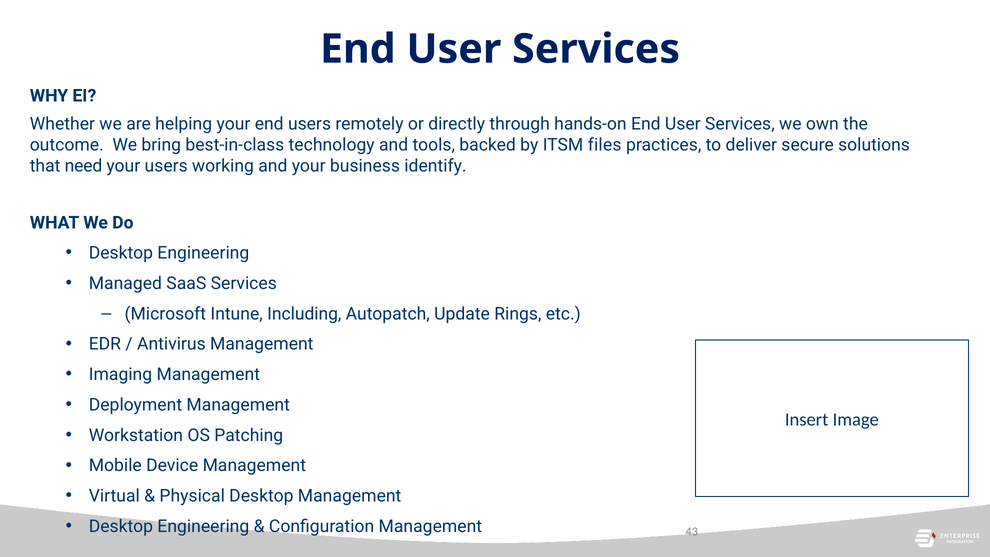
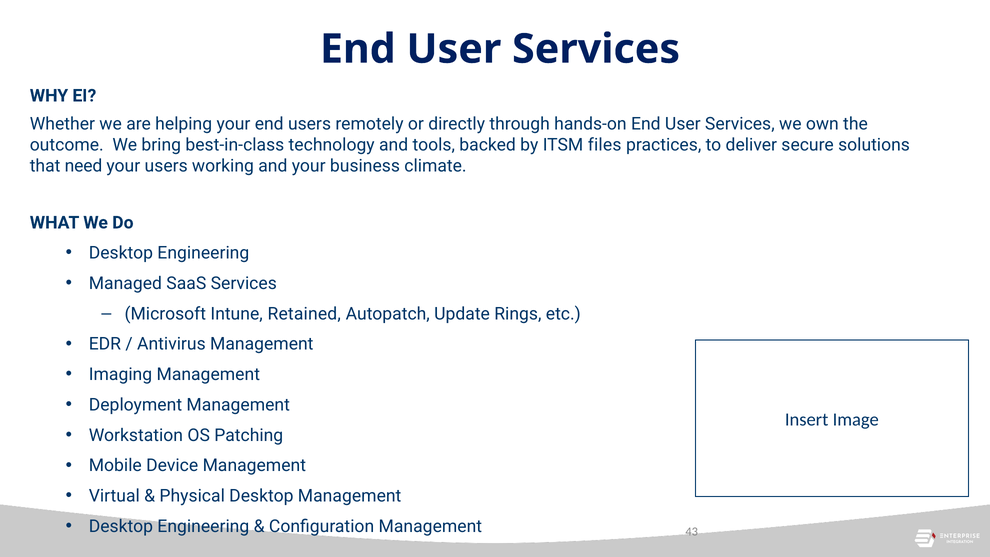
identify: identify -> climate (435, 166)
Including: Including -> Retained (304, 314)
